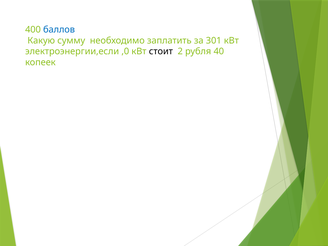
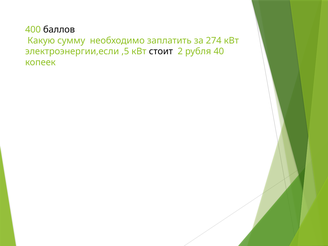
баллов colour: blue -> black (59, 30)
301: 301 -> 274 (214, 41)
,0: ,0 -> ,5 (125, 51)
